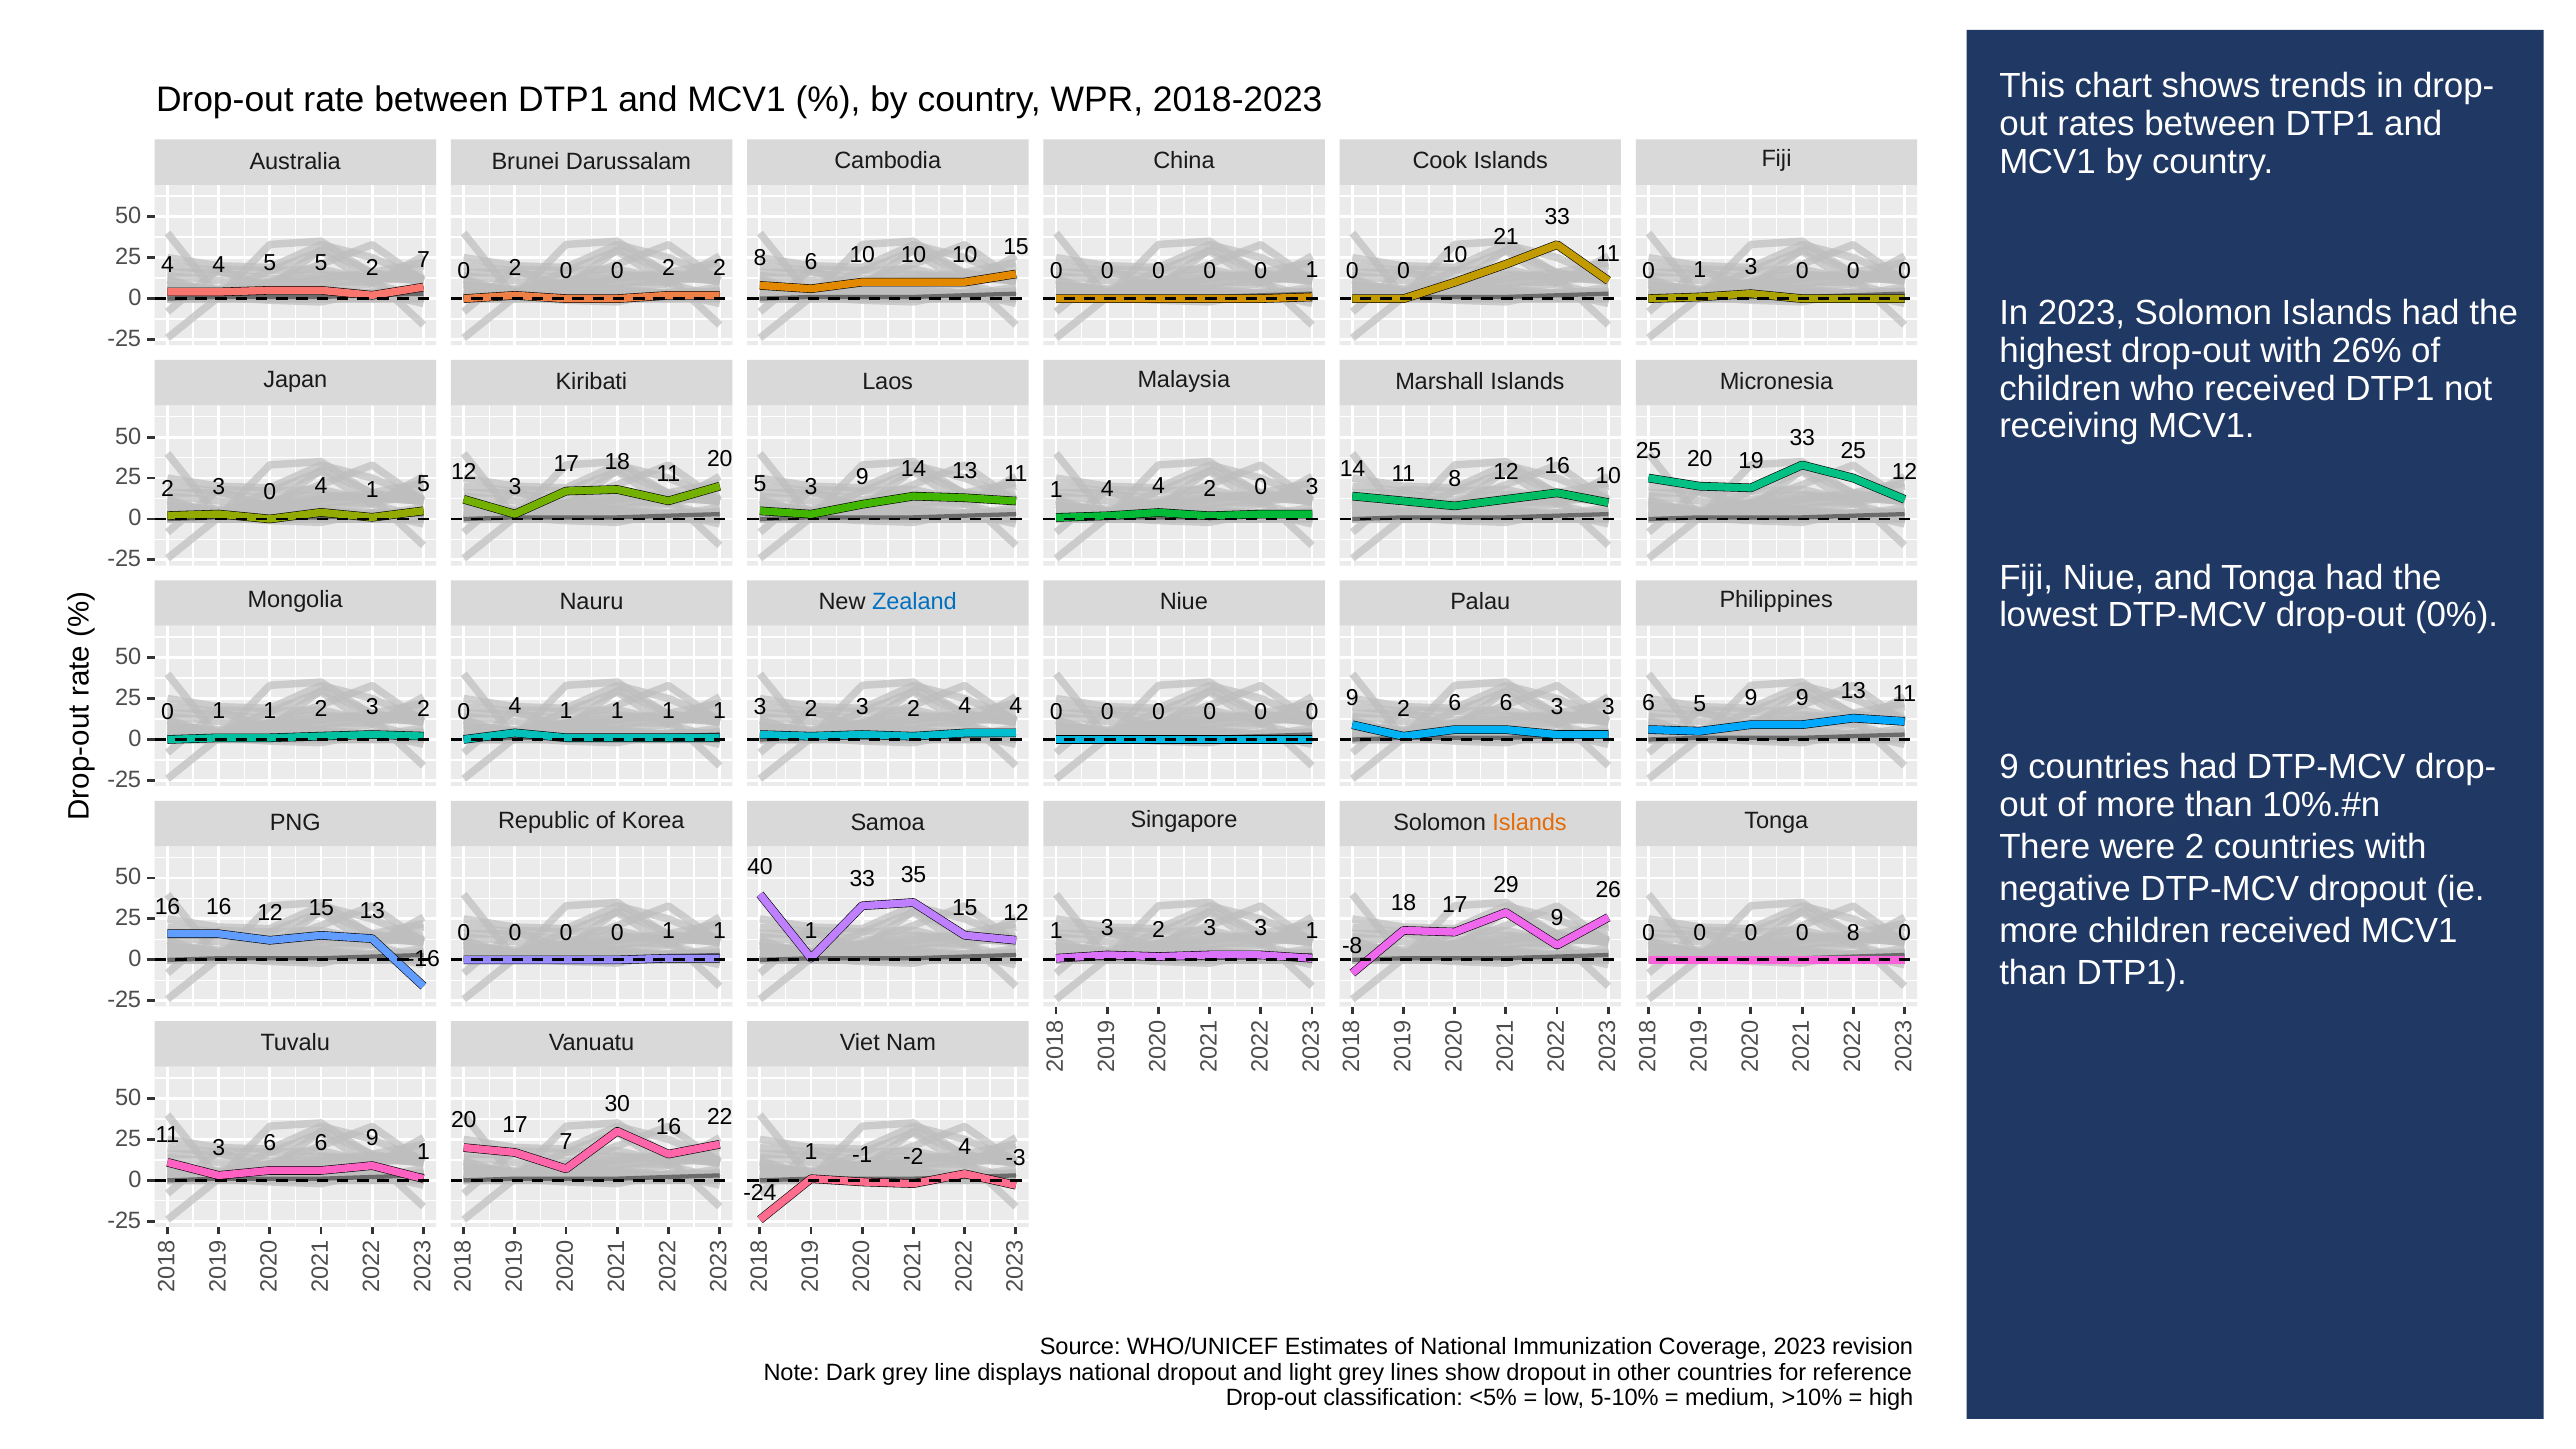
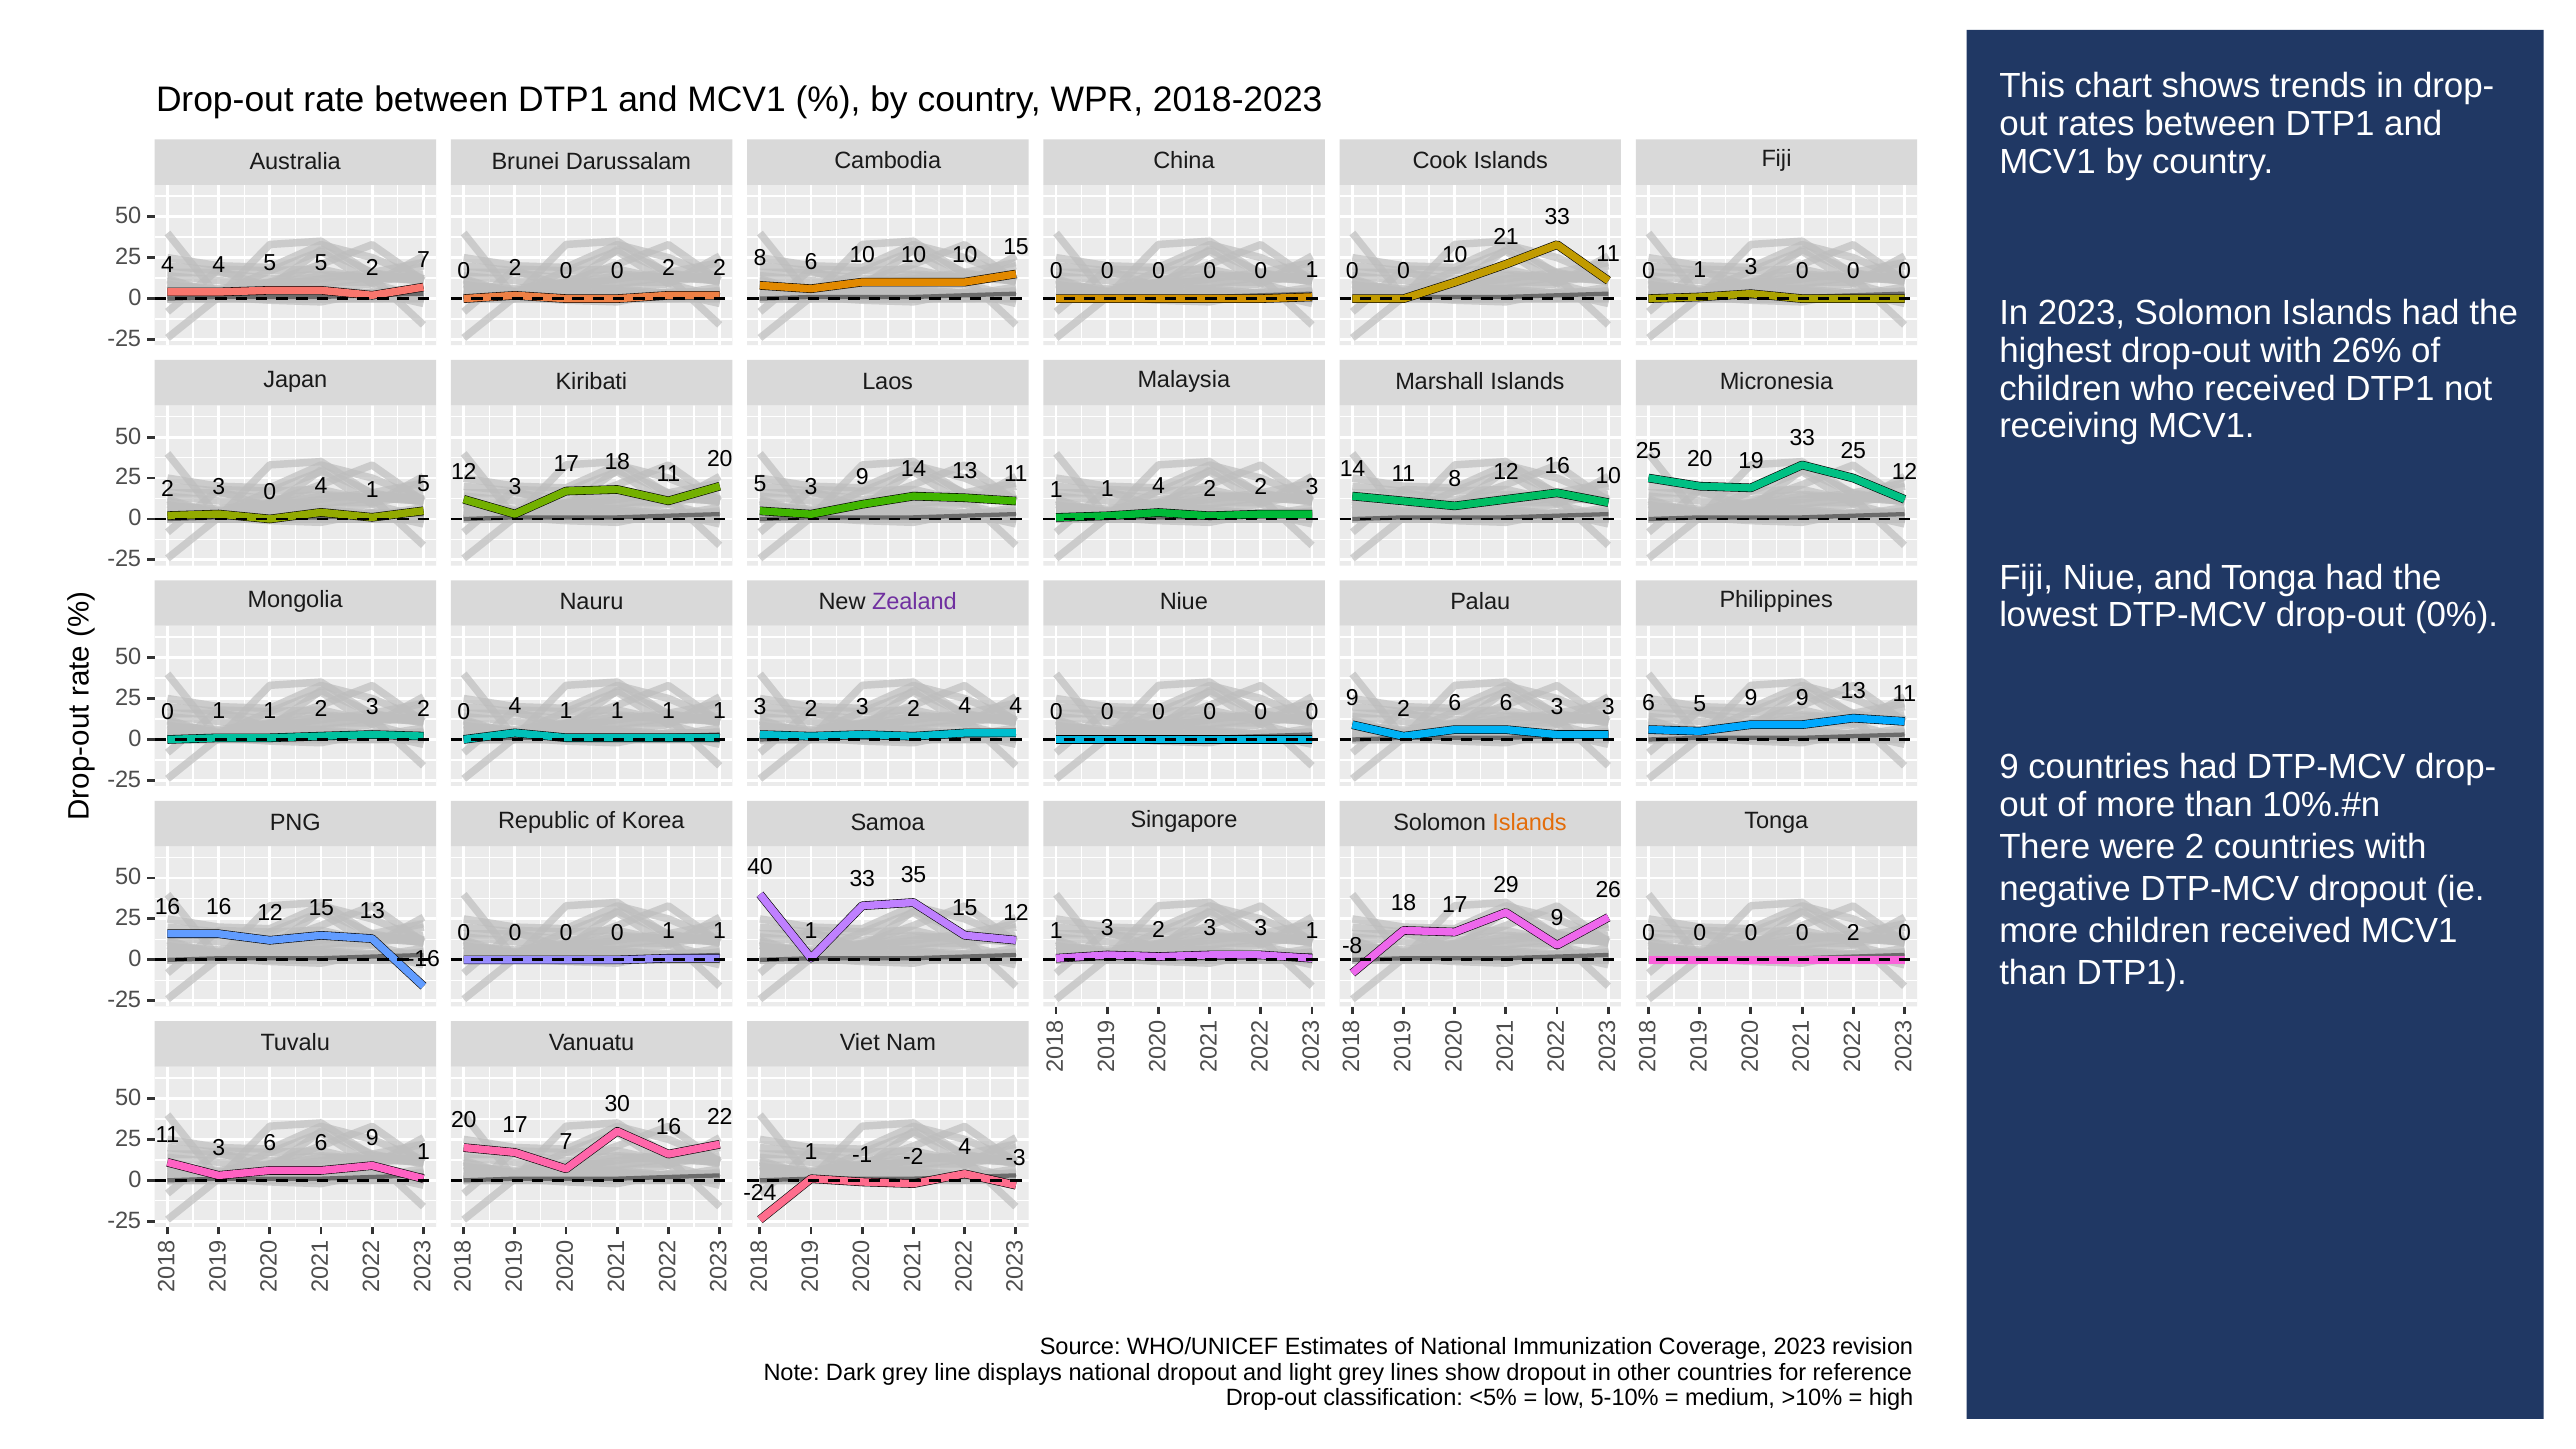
4: 4 -> 1 (1107, 489)
4 2 0: 0 -> 2 (1261, 487)
Zealand colour: blue -> purple (914, 602)
0 0 0 8: 8 -> 2 (1853, 933)
